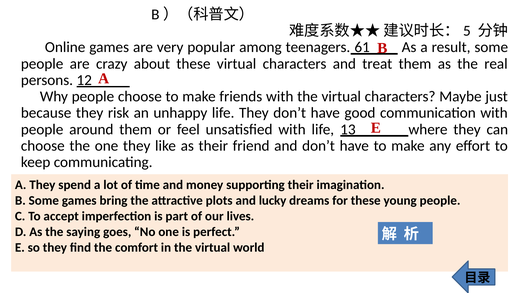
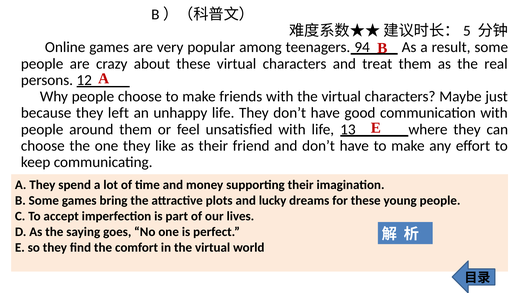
61: 61 -> 94 (362, 47)
risk: risk -> left (118, 113)
